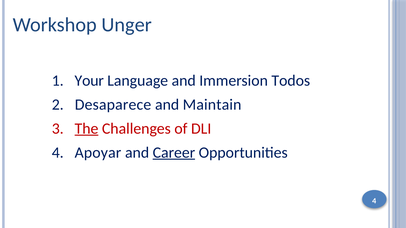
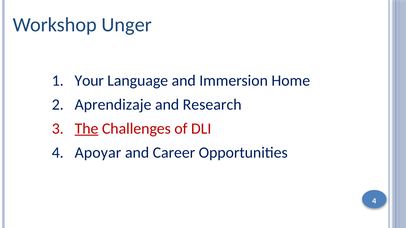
Todos: Todos -> Home (291, 81)
Desaparece: Desaparece -> Aprendizaje (113, 105)
Maintain: Maintain -> Research (212, 105)
Career underline: present -> none (174, 153)
